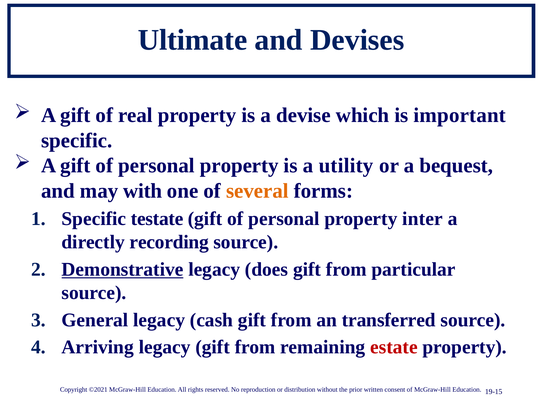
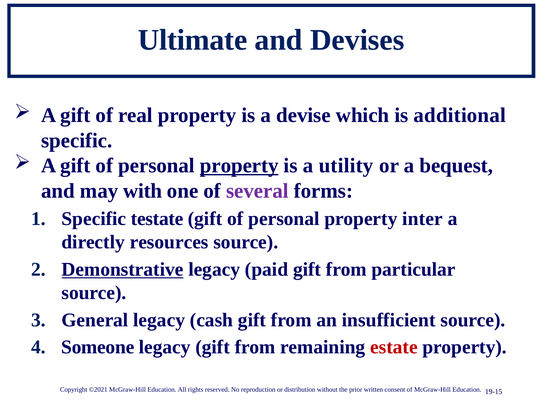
important: important -> additional (460, 115)
property underline: none -> present (239, 166)
several colour: orange -> purple (257, 191)
recording: recording -> resources (169, 242)
does: does -> paid (267, 269)
transferred: transferred -> insufficient (389, 320)
Arriving: Arriving -> Someone (98, 347)
